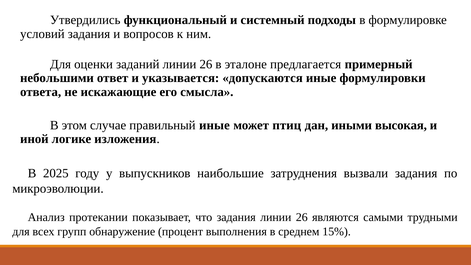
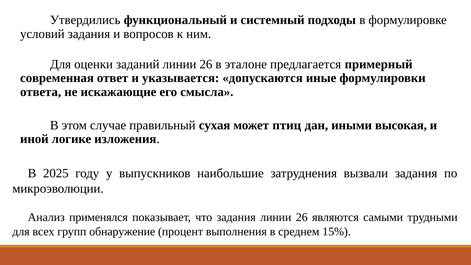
небольшими: небольшими -> современная (57, 78)
правильный иные: иные -> сухая (215, 125)
протекании: протекании -> применялся (99, 217)
